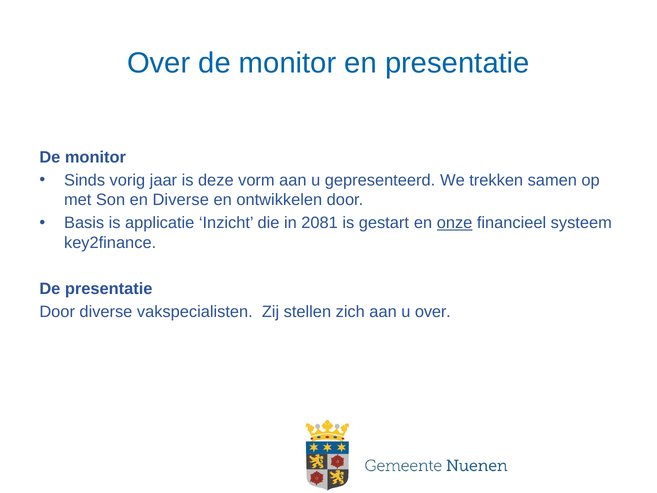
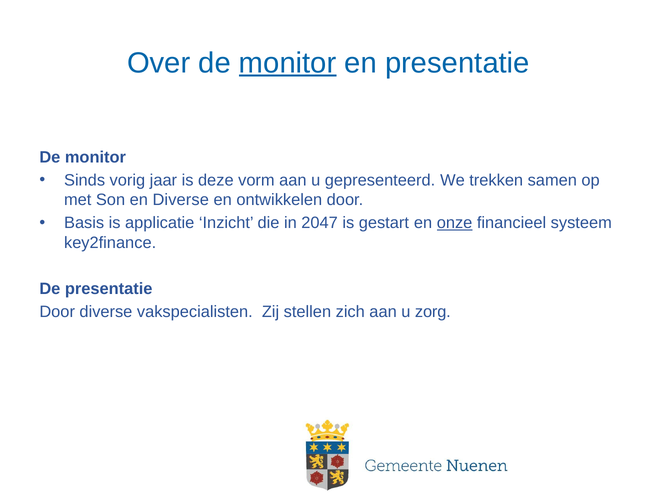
monitor underline: none -> present (288, 63)
2081: 2081 -> 2047 (320, 223)
u over: over -> zorg (433, 312)
